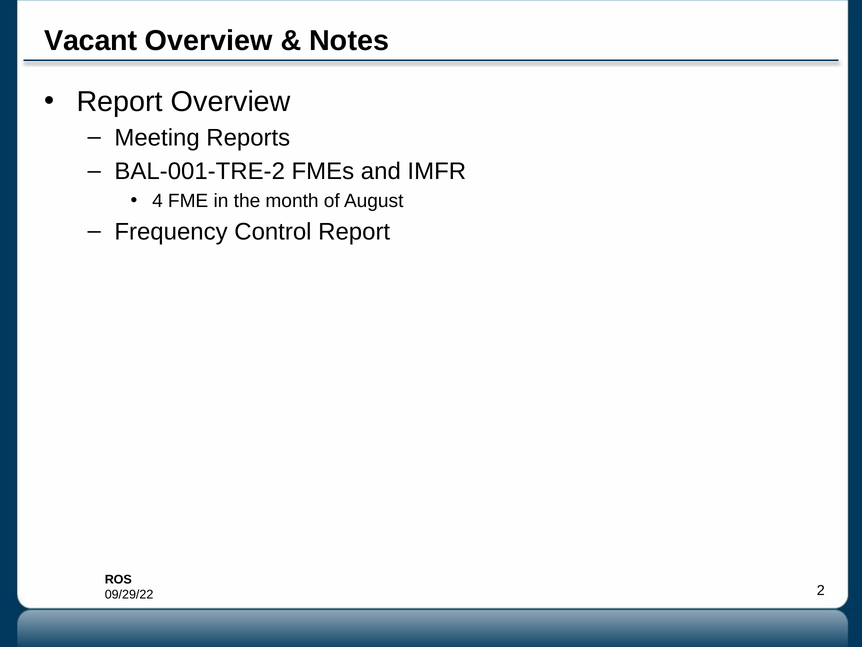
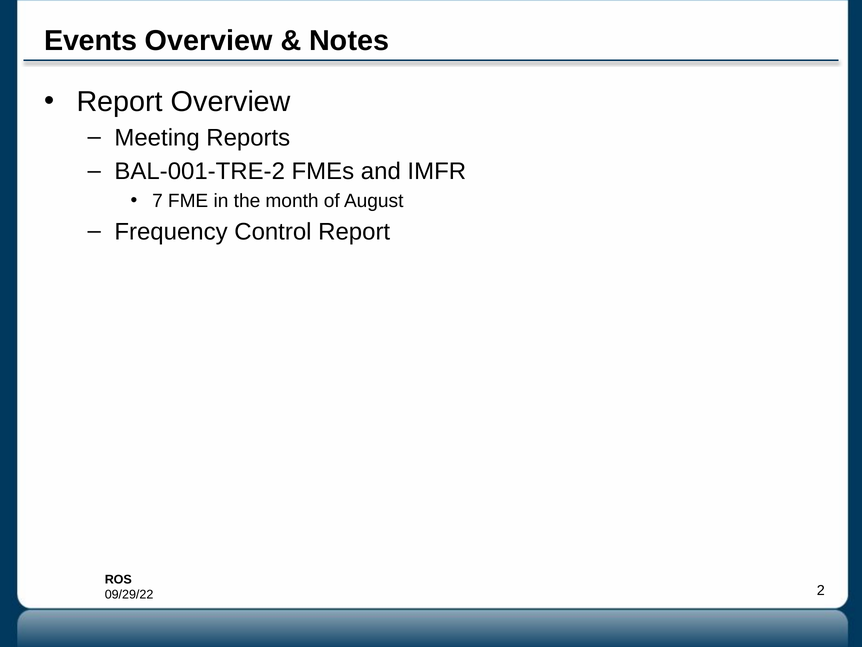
Vacant: Vacant -> Events (91, 41)
4: 4 -> 7 (157, 201)
